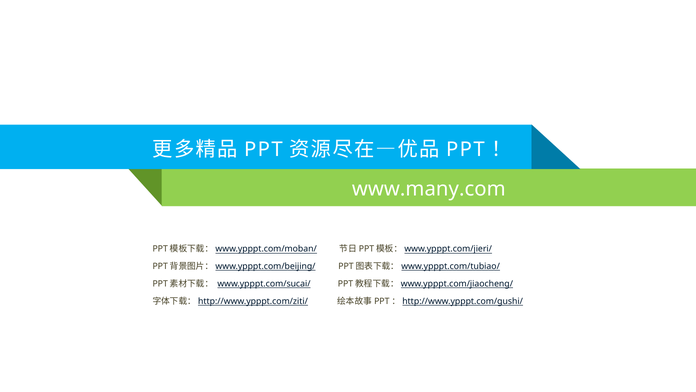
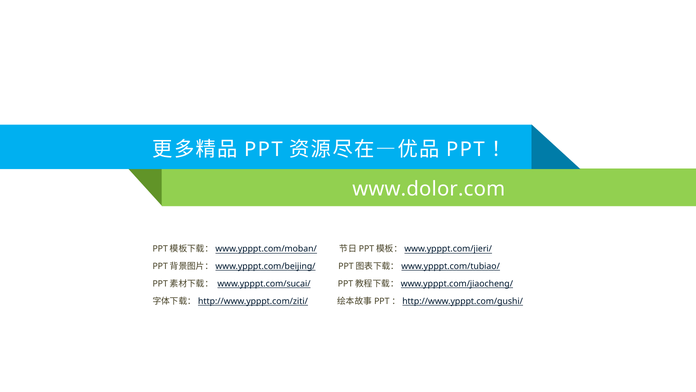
www.many.com: www.many.com -> www.dolor.com (429, 189)
